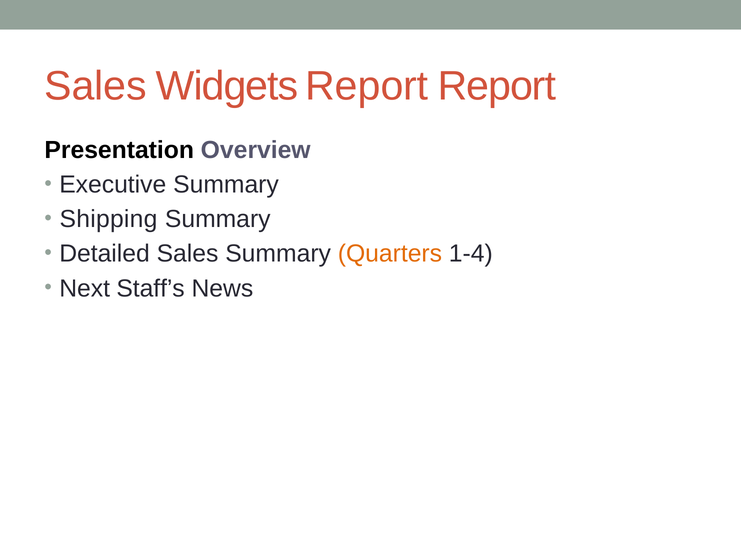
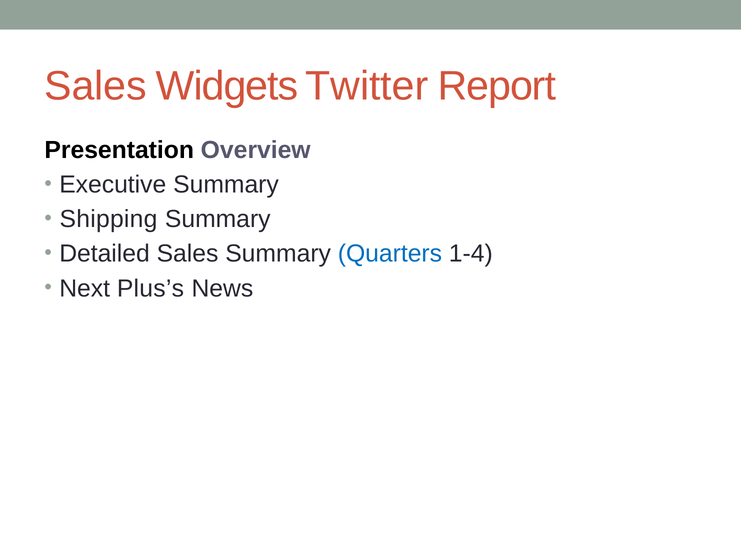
Widgets Report: Report -> Twitter (367, 86)
Quarters colour: orange -> blue (390, 254)
Staff’s: Staff’s -> Plus’s (150, 288)
